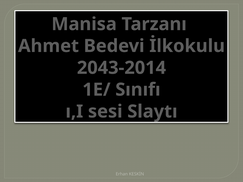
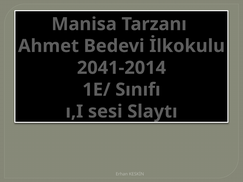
2043-2014: 2043-2014 -> 2041-2014 (121, 68)
